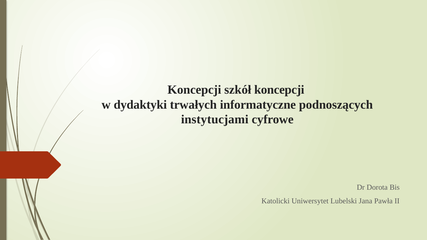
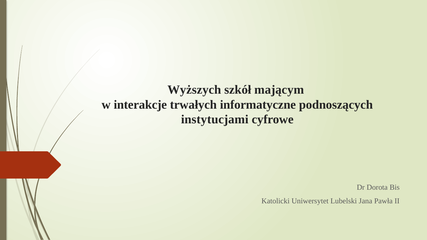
Koncepcji: Koncepcji -> Wyższych (194, 90)
szkół koncepcji: koncepcji -> mającym (279, 90)
dydaktyki: dydaktyki -> interakcje (140, 105)
